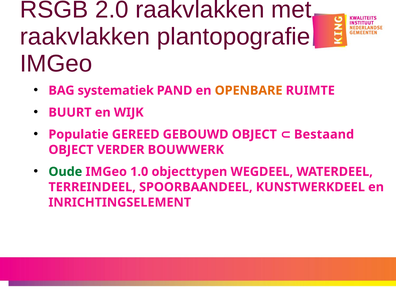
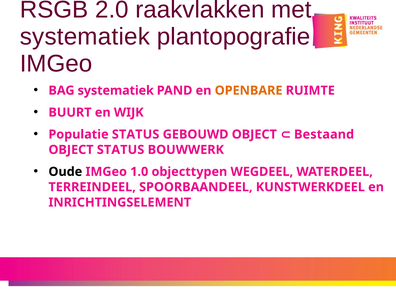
raakvlakken: raakvlakken -> systematiek (85, 37)
Populatie GEREED: GEREED -> STATUS (136, 134)
OBJECT VERDER: VERDER -> STATUS (121, 150)
Oude colour: green -> black (65, 172)
